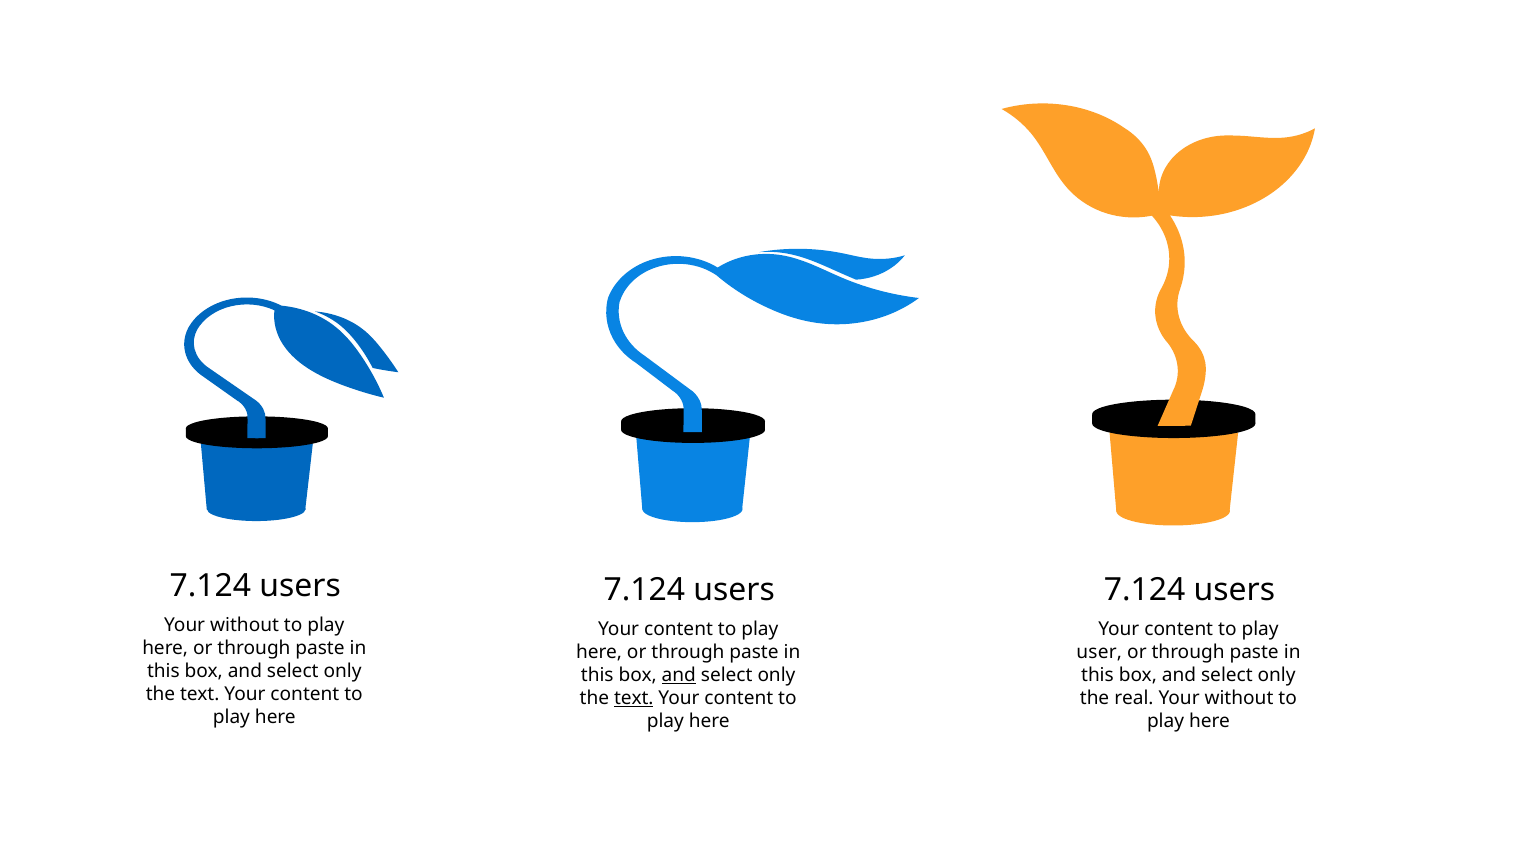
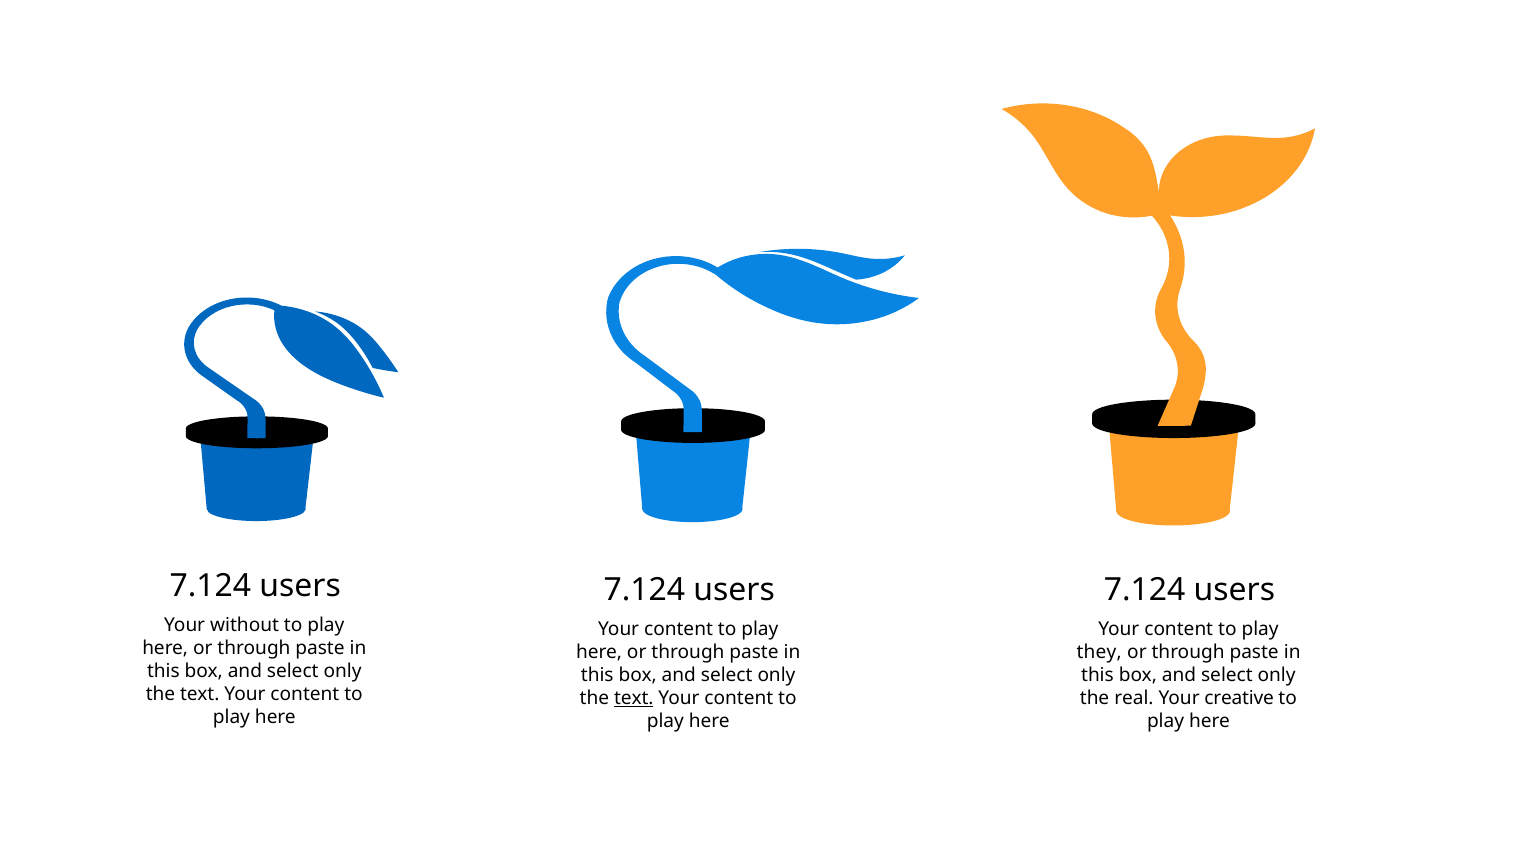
user: user -> they (1099, 652)
and underline: present -> none (679, 675)
without: without -> creative (1239, 698)
